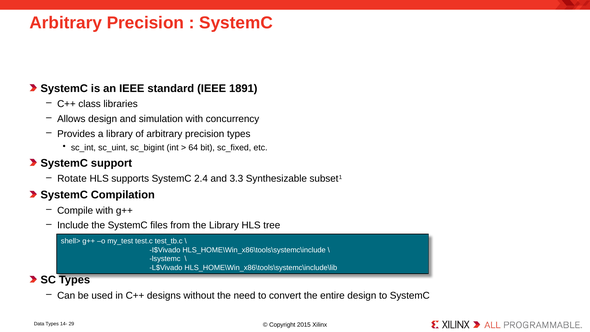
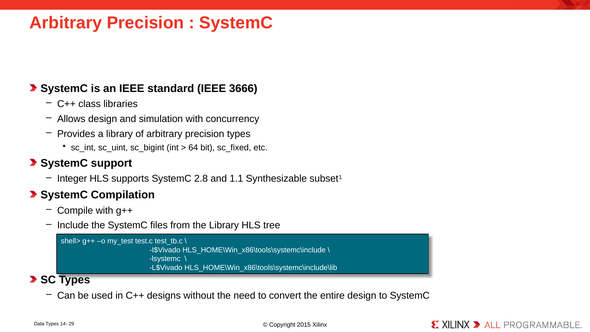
1891: 1891 -> 3666 (243, 88)
Rotate: Rotate -> Integer (72, 179)
2.4: 2.4 -> 2.8 (201, 179)
3.3: 3.3 -> 1.1 (236, 179)
